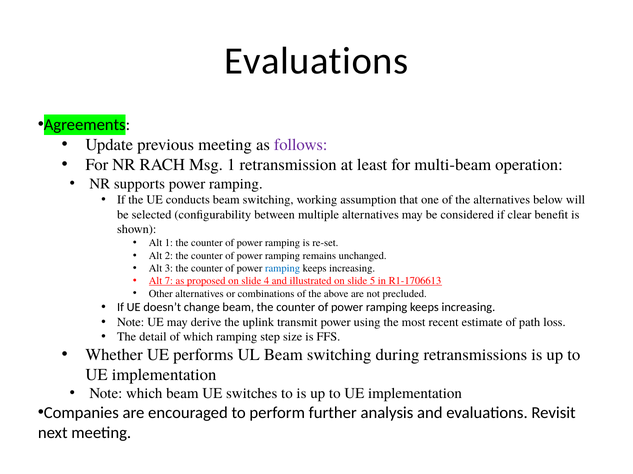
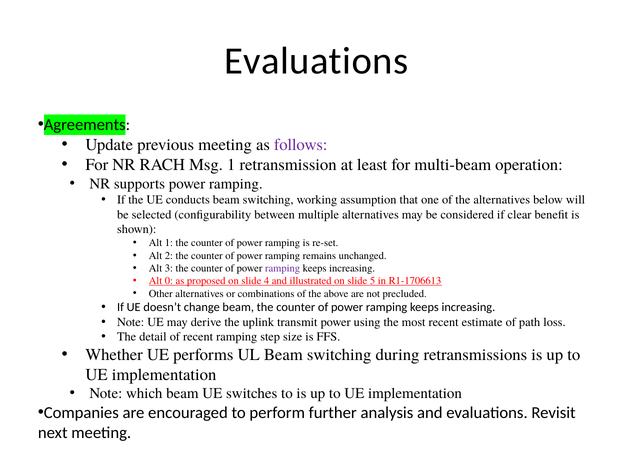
ramping colour: blue -> purple (283, 269)
7: 7 -> 0 (169, 281)
of which: which -> recent (198, 337)
